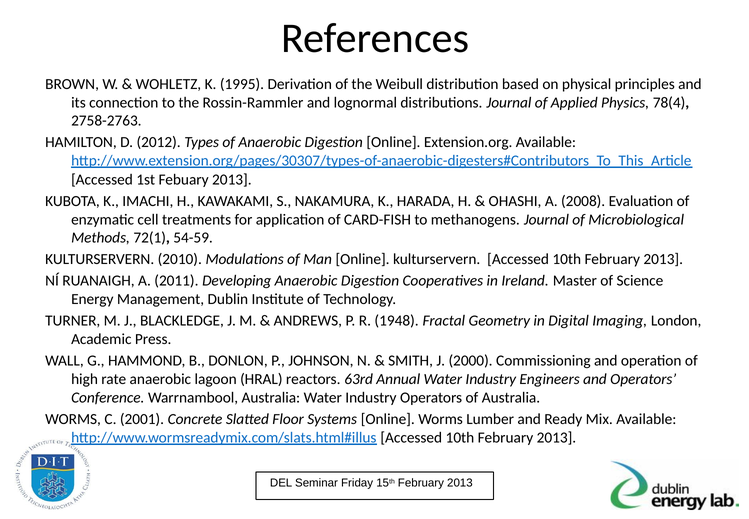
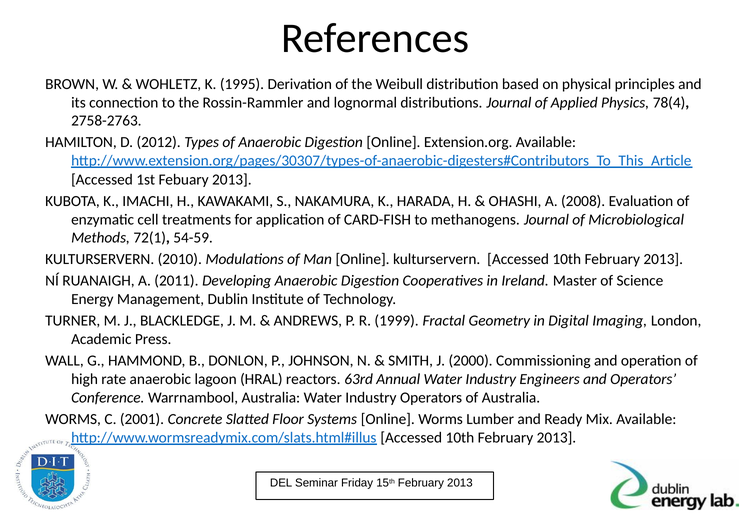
1948: 1948 -> 1999 (397, 321)
